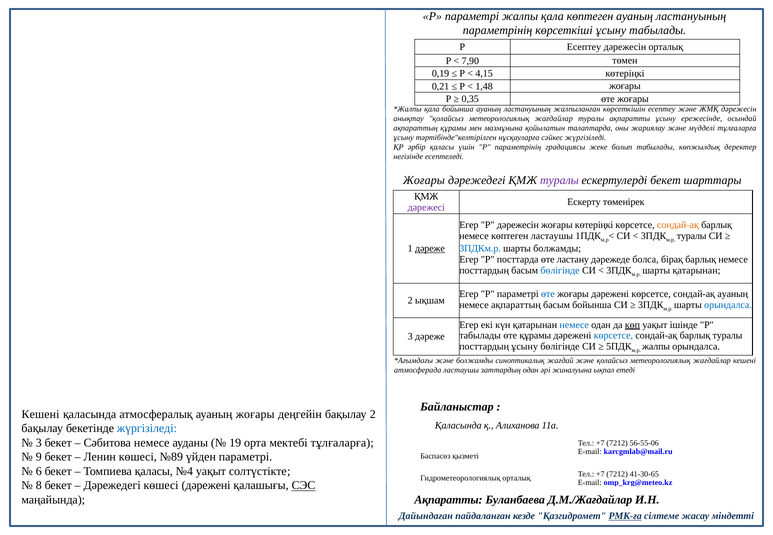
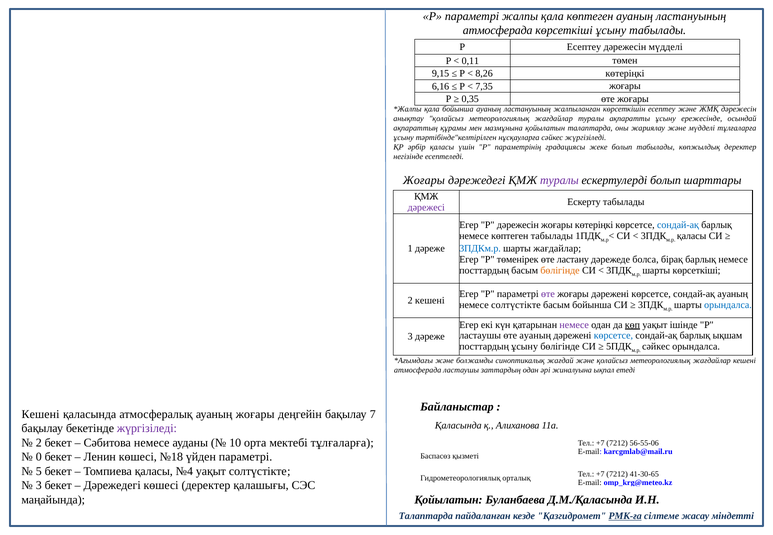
параметрінің: параметрінің -> атмосферада (498, 31)
дәрежесін орталық: орталық -> мүдделі (666, 47)
7,90: 7,90 -> 0,11 (470, 61)
0,19: 0,19 -> 9,15 (441, 74)
4,15: 4,15 -> 8,26 (484, 74)
0,21: 0,21 -> 6,16 (441, 86)
1,48: 1,48 -> 7,35 (484, 86)
ескертулерді бекет: бекет -> болып (666, 181)
Ескерту төменірек: төменірек -> табылады (624, 202)
сондай-ақ colour: orange -> blue (678, 225)
көптеген ластаушы: ластаушы -> табылады (552, 236)
туралы: туралы -> қаласы (692, 236)
дәреже underline: present -> none (430, 249)
шарты болжамды: болжамды -> жағдайлар (557, 249)
посттарда: посттарда -> төменірек (518, 259)
бөлігінде colour: blue -> orange (560, 270)
шарты қатарынан: қатарынан -> көрсеткіші (697, 270)
өте colour: blue -> purple (548, 294)
2 ықшам: ықшам -> кешені (430, 301)
немесе ақпараттың: ақпараттың -> солтүстікте (516, 305)
немесе colour: blue -> purple (574, 325)
табылады: табылады -> ластаушы (480, 336)
өте құрамы: құрамы -> ауаның (535, 336)
барлық туралы: туралы -> ықшам (727, 336)
жалпы: жалпы -> сәйкес (656, 347)
бақылау 2: 2 -> 7 (373, 414)
жүргізіледі colour: blue -> purple (147, 429)
3: 3 -> 2 (39, 443)
19: 19 -> 10 (235, 443)
9: 9 -> 0 (39, 457)
№89: №89 -> №18 (171, 457)
6: 6 -> 5 (39, 471)
8: 8 -> 3 (39, 486)
көшесі дәрежені: дәрежені -> деректер (206, 486)
СЭС underline: present -> none (303, 486)
Ақпаратты: Ақпаратты -> Қойылатын (448, 500)
Д.М./Жағдайлар: Д.М./Жағдайлар -> Д.М./Қаласында (590, 500)
Дайындаған: Дайындаған -> Талаптарда (426, 516)
